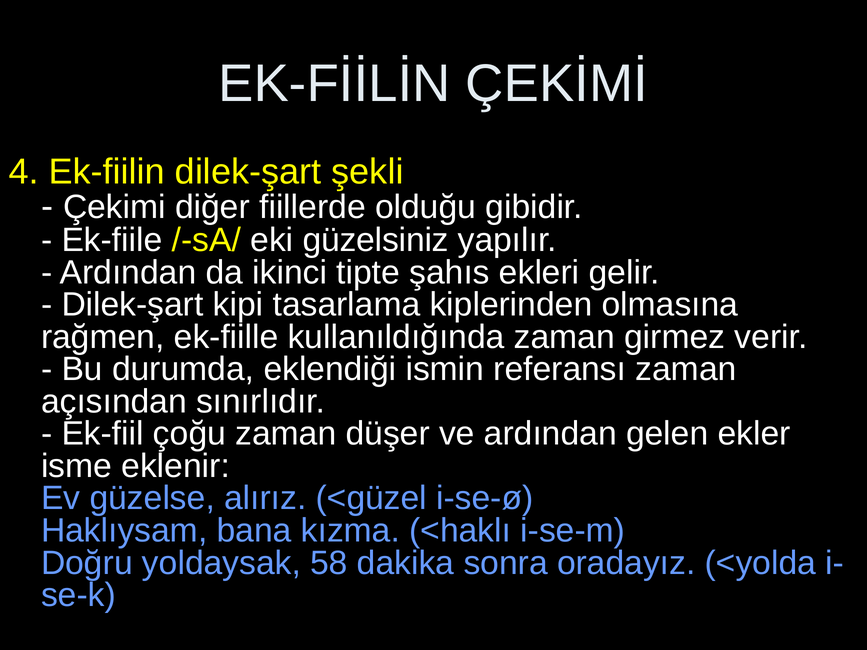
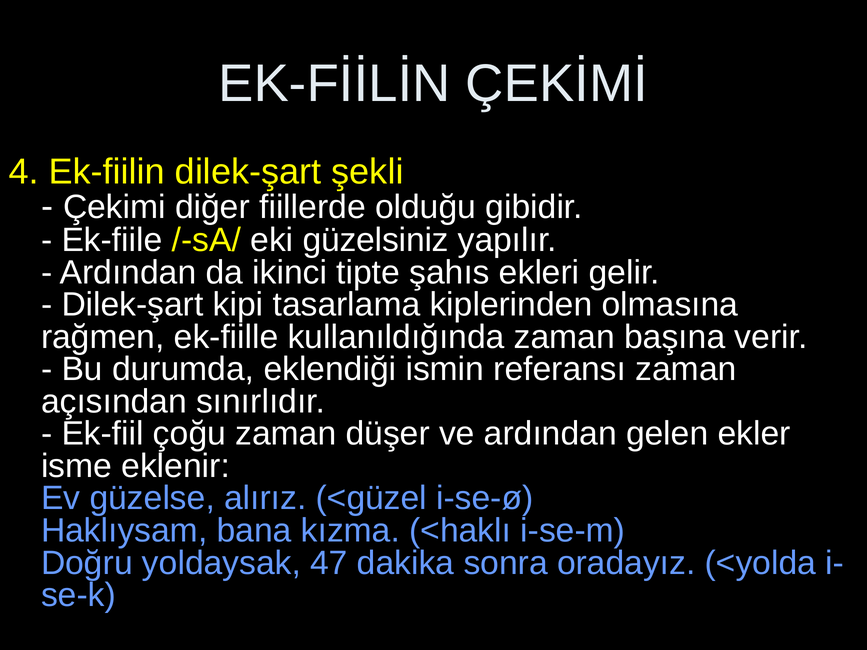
girmez: girmez -> başına (675, 337)
58: 58 -> 47 (329, 563)
